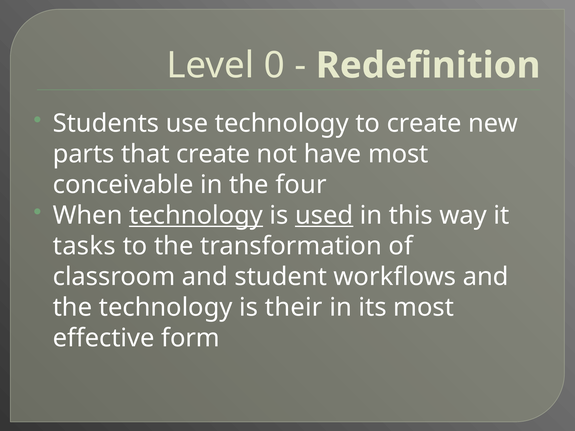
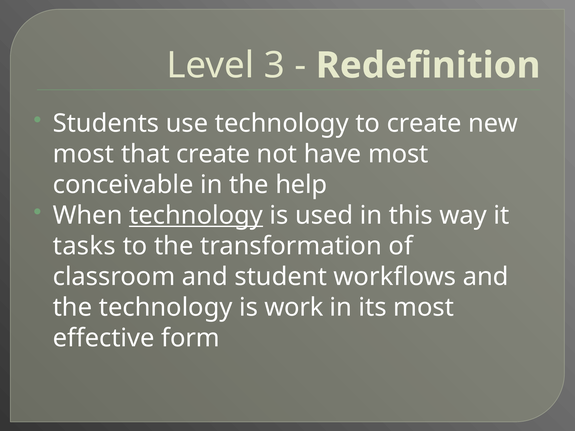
0: 0 -> 3 (274, 65)
parts: parts -> most (83, 154)
four: four -> help (301, 185)
used underline: present -> none (324, 215)
their: their -> work (294, 308)
